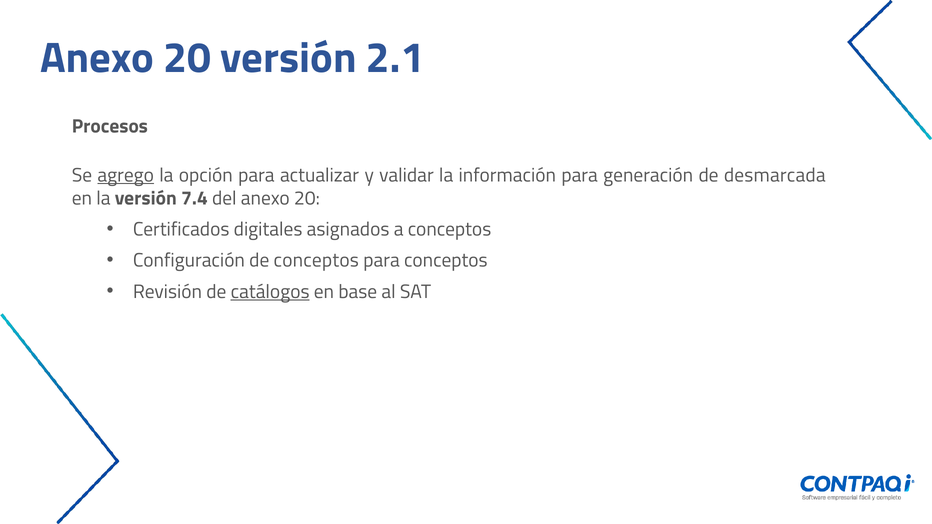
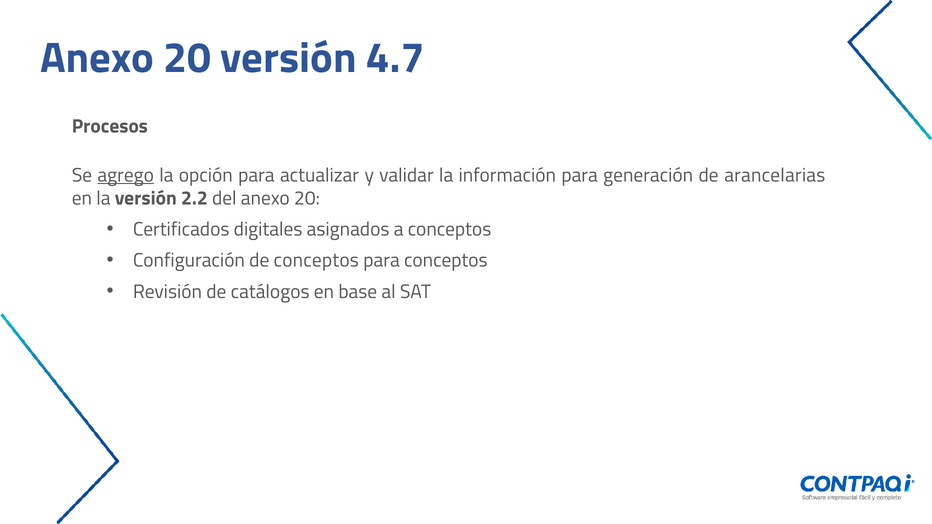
2.1: 2.1 -> 4.7 (395, 58)
desmarcada: desmarcada -> arancelarias (775, 175)
7.4: 7.4 -> 2.2 (194, 199)
catálogos underline: present -> none (270, 292)
